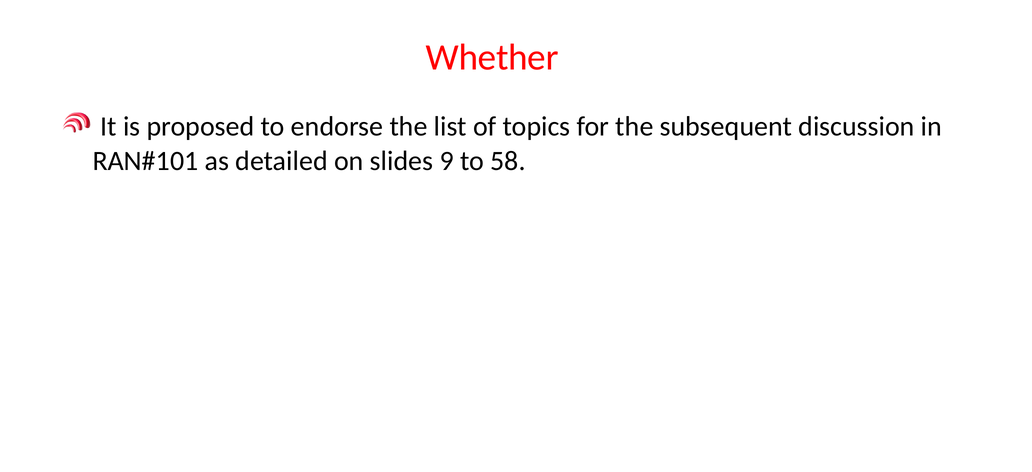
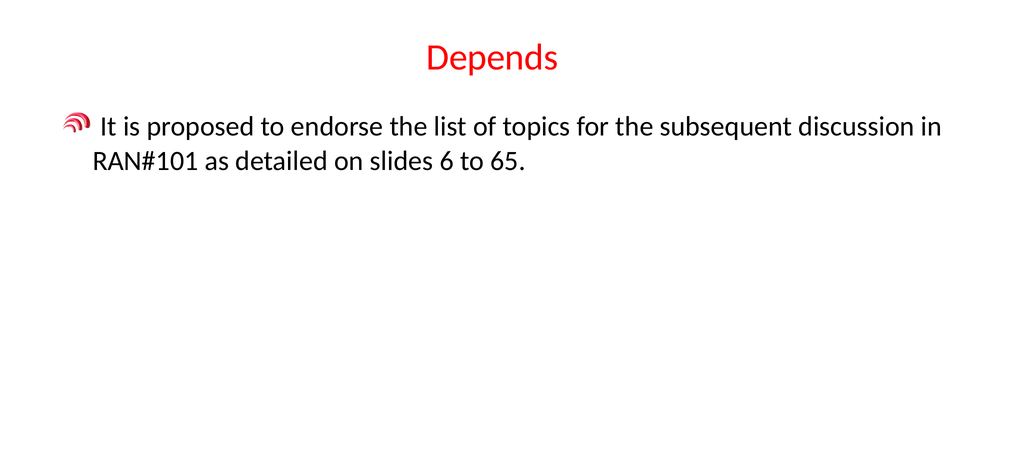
Whether: Whether -> Depends (492, 58)
9: 9 -> 6 (447, 161)
58: 58 -> 65 (508, 161)
